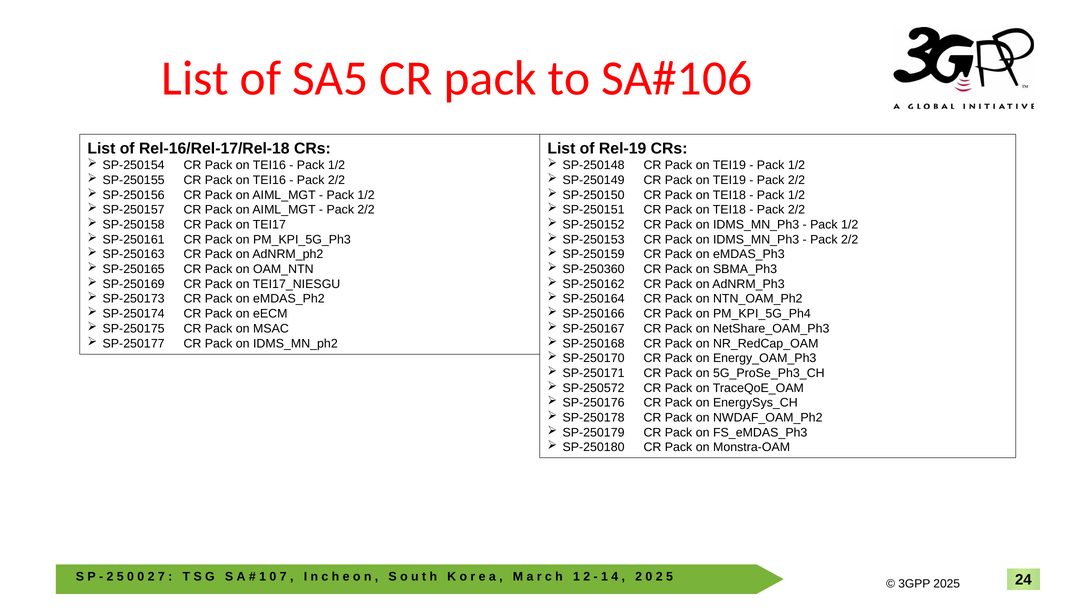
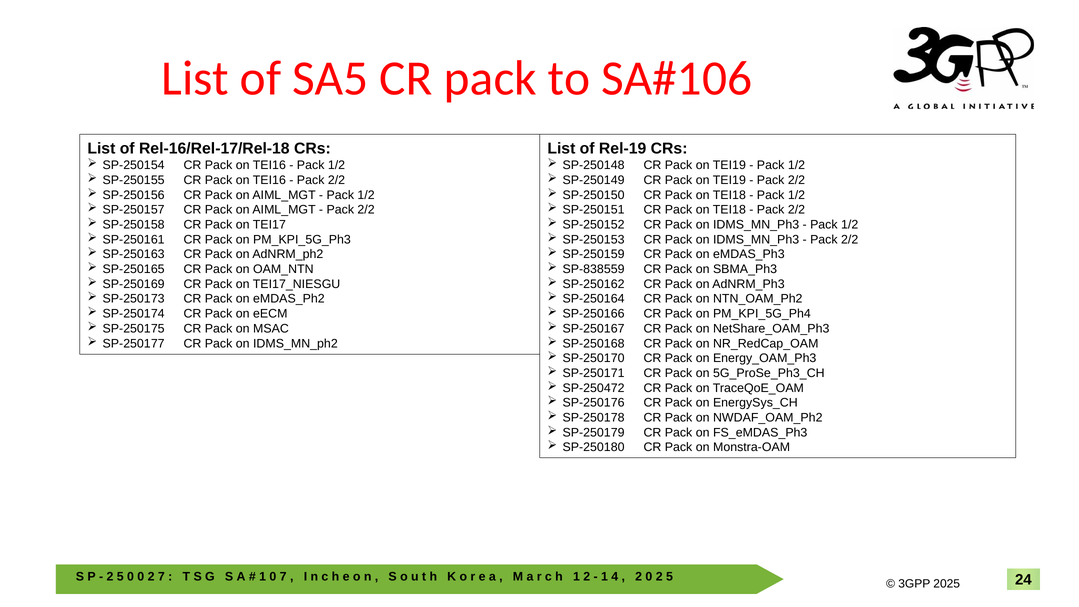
SP-250360: SP-250360 -> SP-838559 (594, 269)
SP-250572: SP-250572 -> SP-250472 (594, 388)
